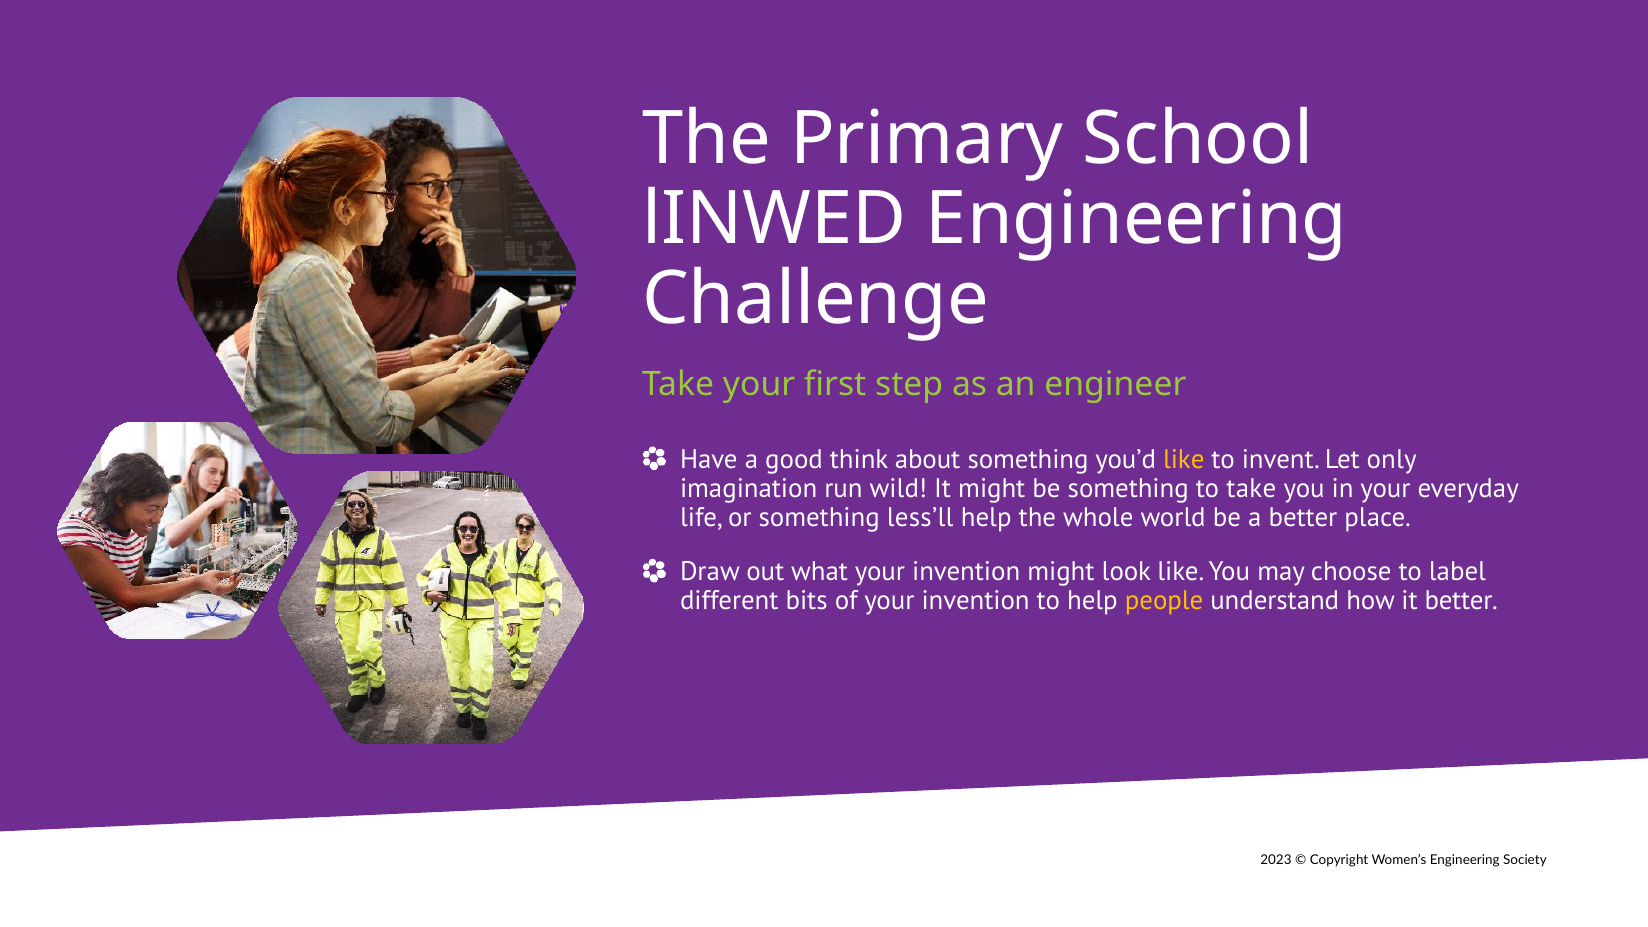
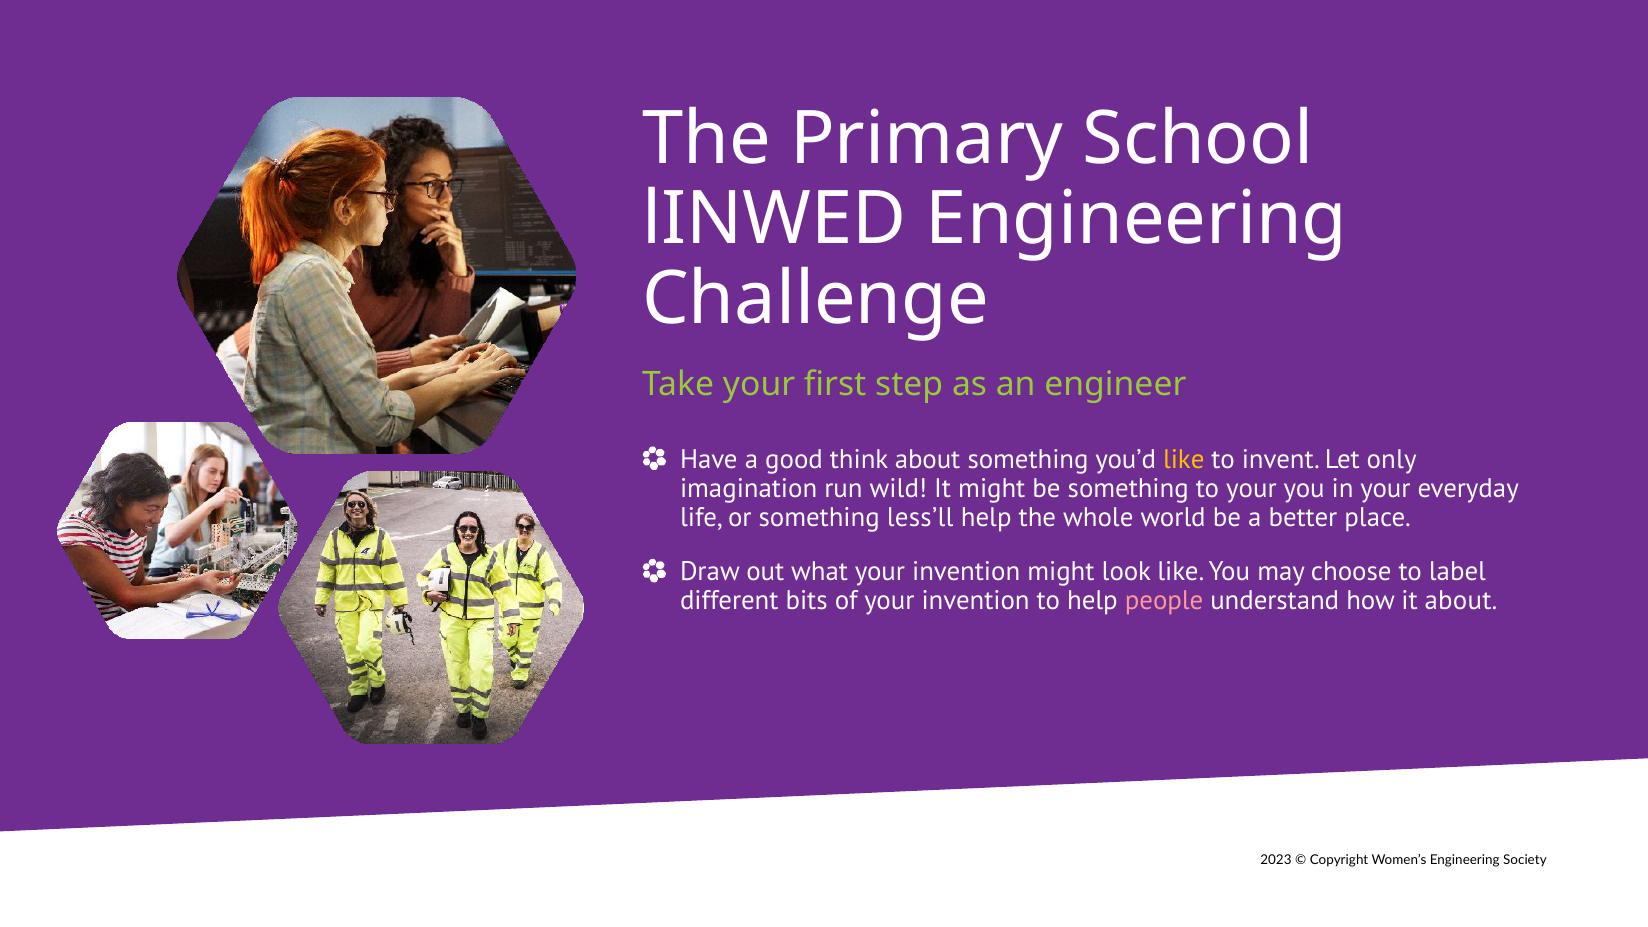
to take: take -> your (1251, 489)
people colour: yellow -> pink (1164, 601)
it better: better -> about (1461, 601)
